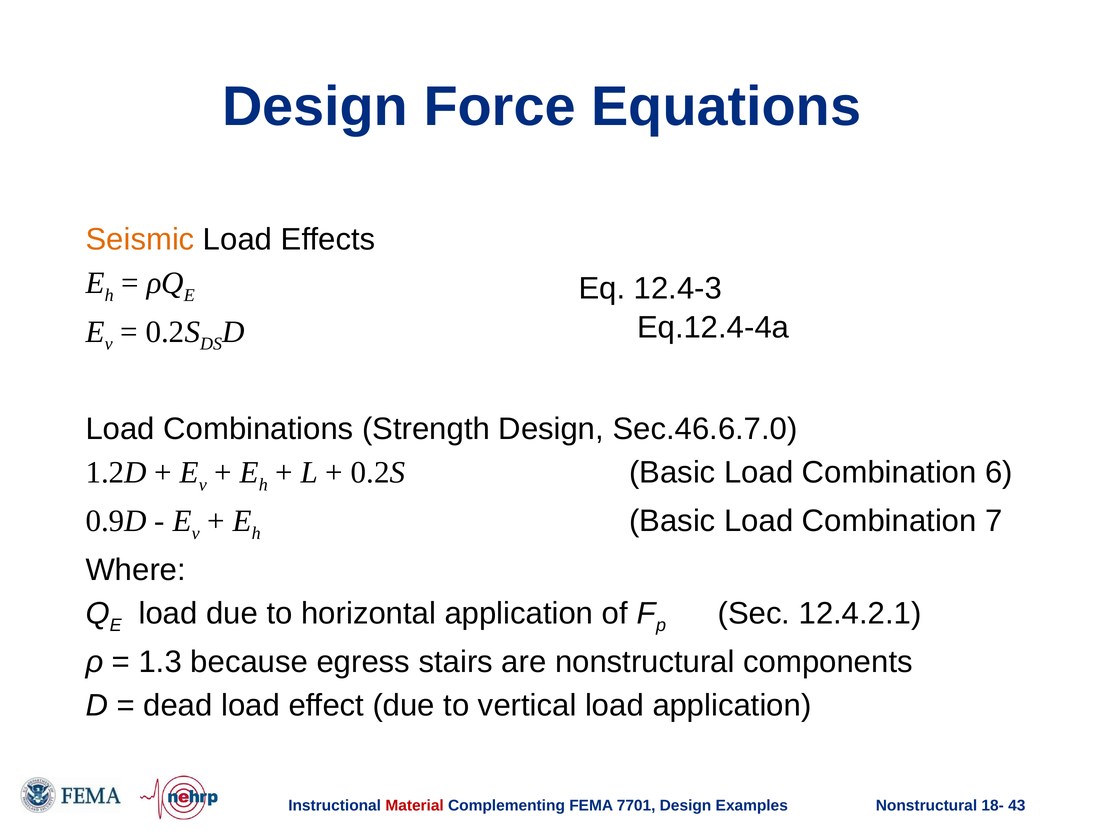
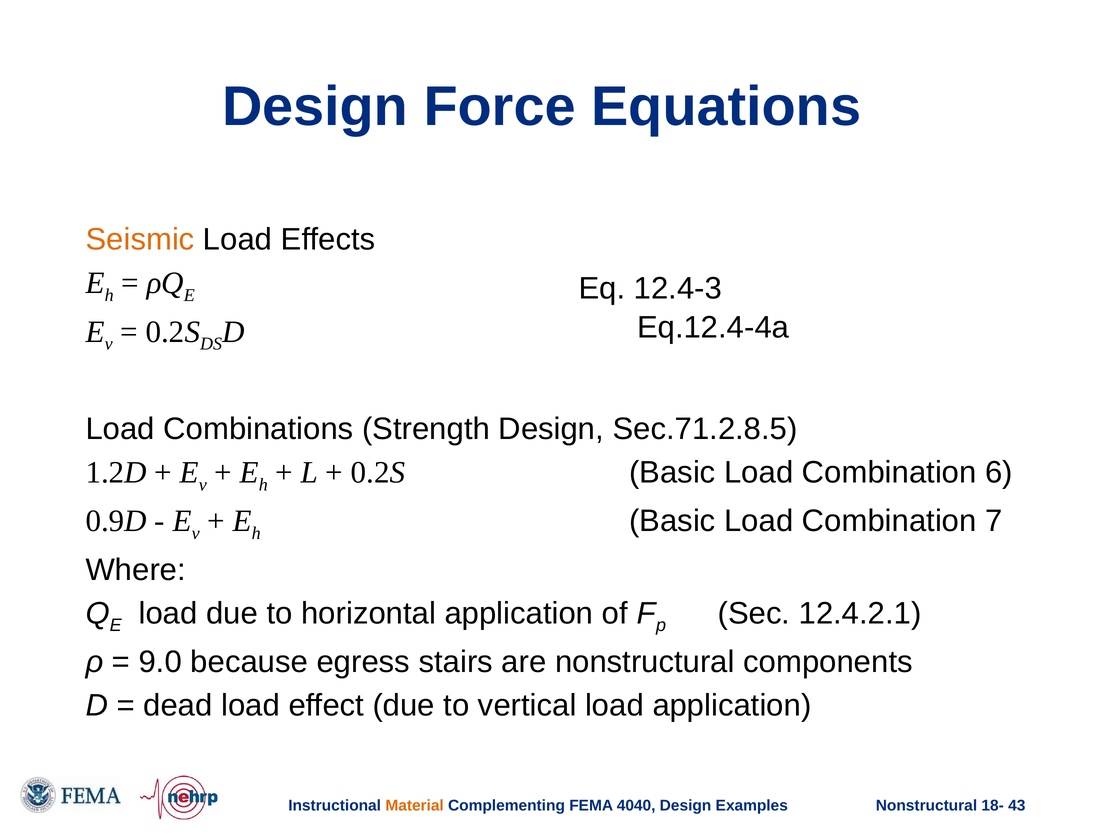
Sec.46.6.7.0: Sec.46.6.7.0 -> Sec.71.2.8.5 (705, 429)
1.3: 1.3 -> 9.0 (160, 662)
Material colour: red -> orange (415, 805)
7701: 7701 -> 4040 (636, 805)
